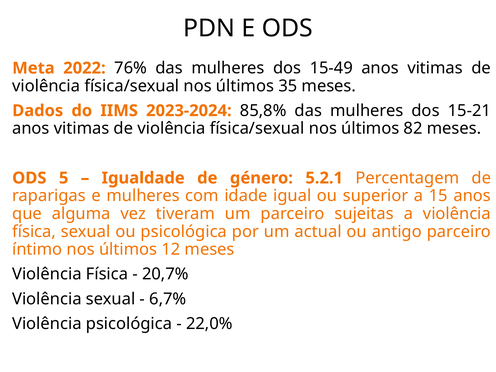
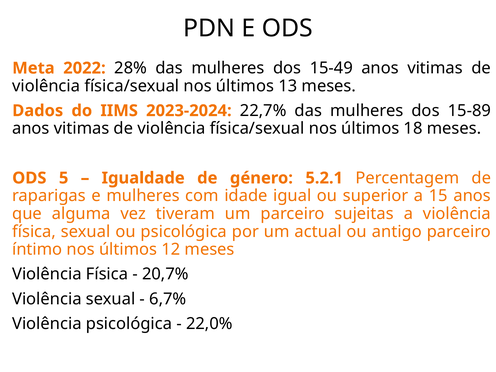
76%: 76% -> 28% (131, 68)
35: 35 -> 13 (288, 86)
85,8%: 85,8% -> 22,7% (263, 111)
15-21: 15-21 -> 15-89 (469, 111)
82: 82 -> 18 (413, 129)
